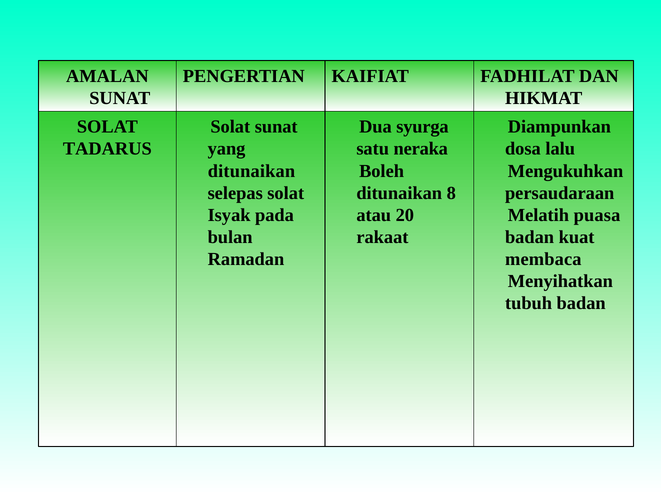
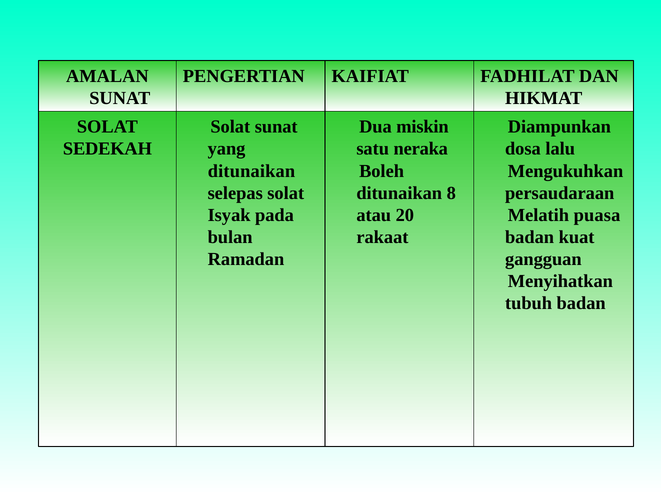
syurga: syurga -> miskin (422, 127)
TADARUS: TADARUS -> SEDEKAH (107, 149)
membaca: membaca -> gangguan (543, 259)
